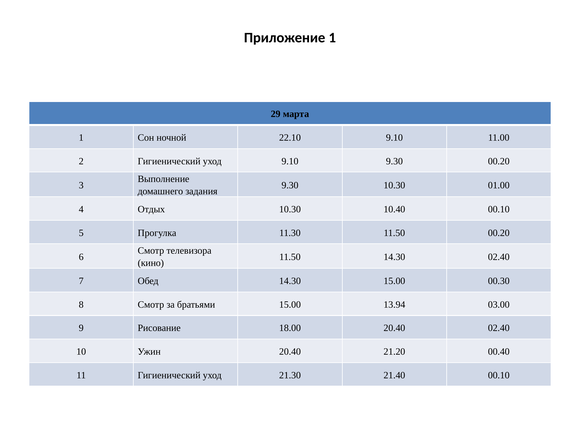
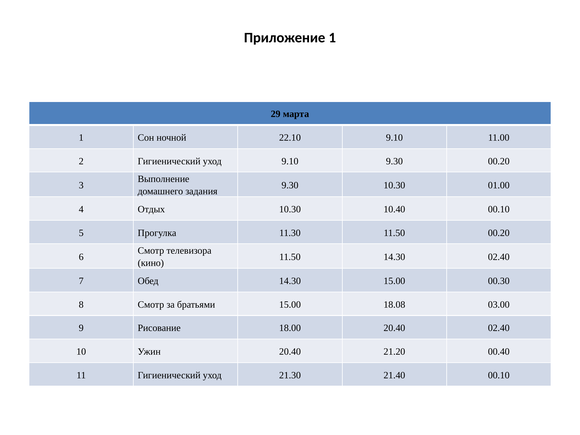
13.94: 13.94 -> 18.08 (394, 305)
